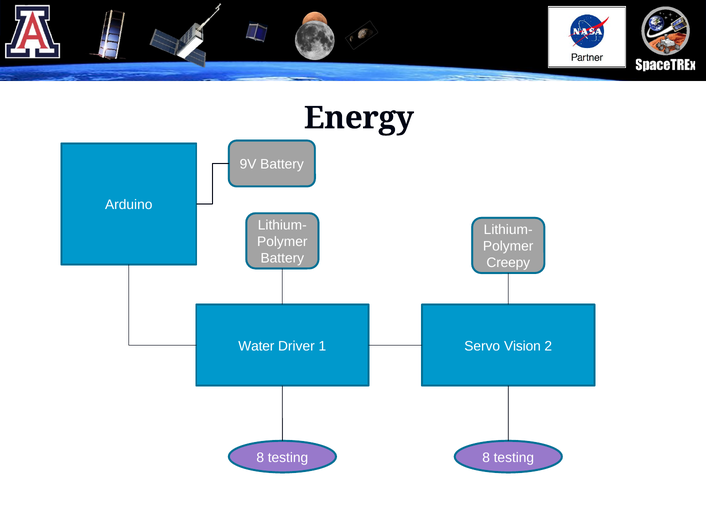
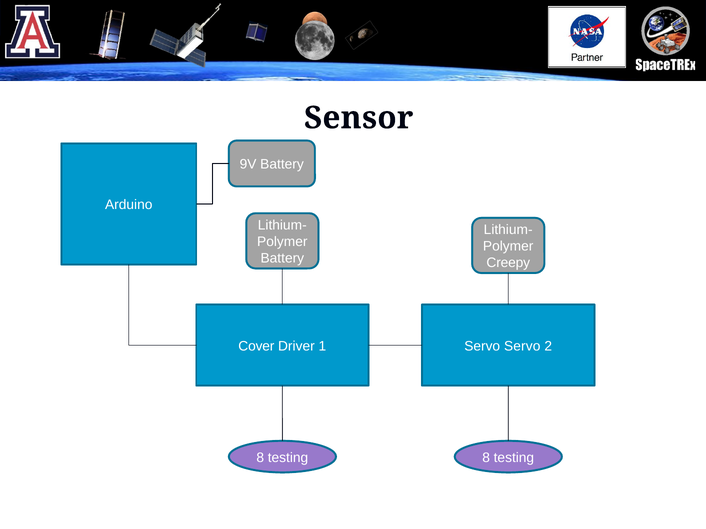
Energy: Energy -> Sensor (359, 118)
Water: Water -> Cover (256, 346)
Servo Vision: Vision -> Servo (522, 346)
